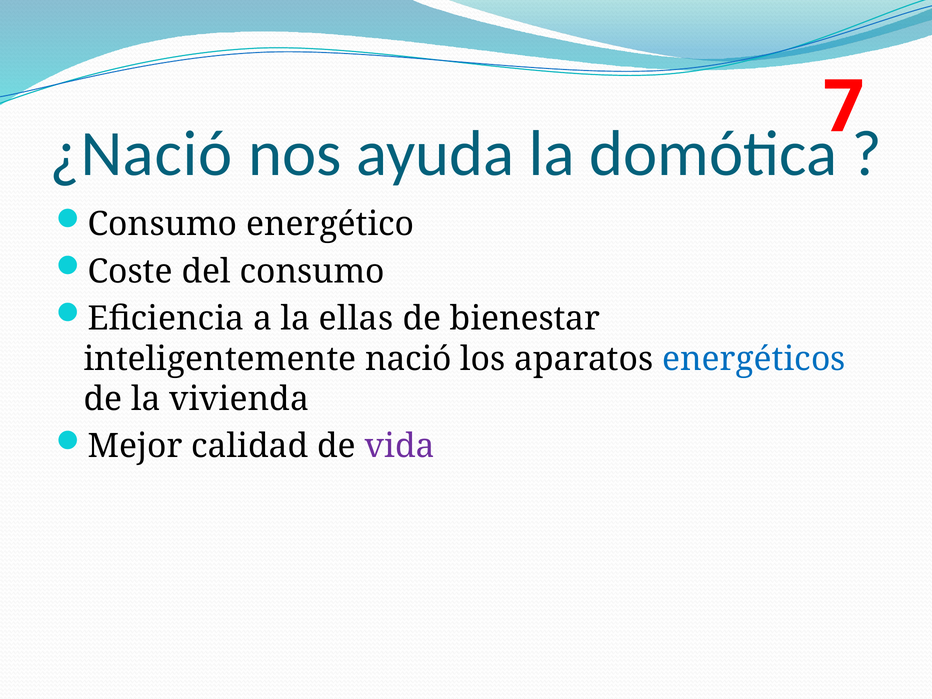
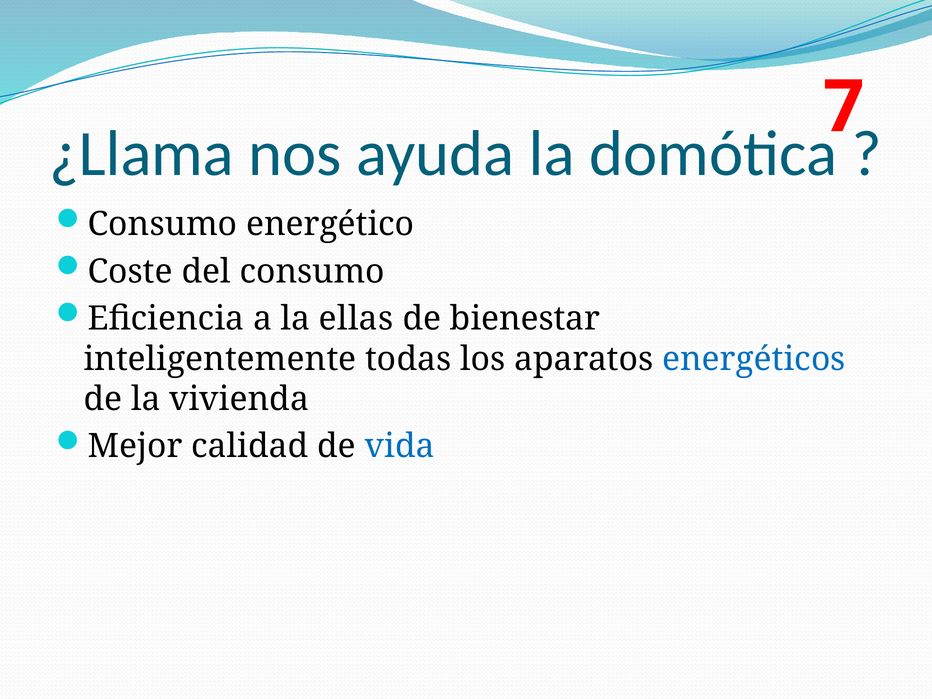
¿Nació: ¿Nació -> ¿Llama (142, 154)
nació: nació -> todas (408, 359)
vida colour: purple -> blue (400, 446)
